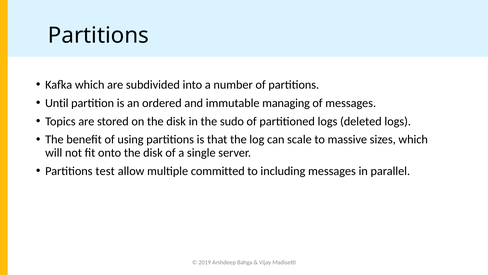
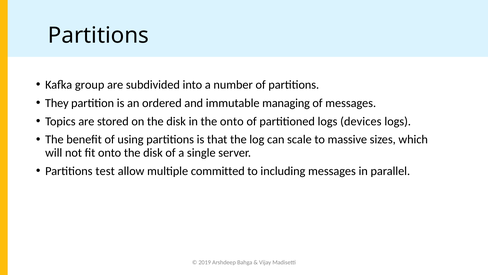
Kafka which: which -> group (90, 85)
Until: Until -> They (57, 103)
the sudo: sudo -> onto (232, 121)
deleted: deleted -> devices (361, 121)
